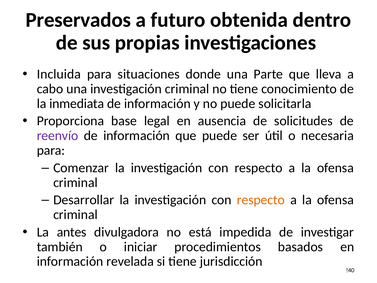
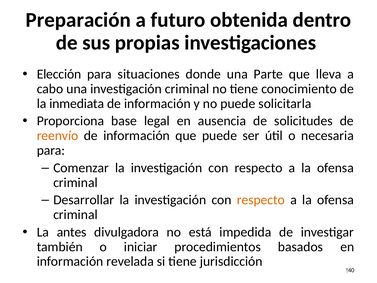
Preservados: Preservados -> Preparación (78, 20)
Incluida: Incluida -> Elección (59, 74)
reenvío colour: purple -> orange (58, 136)
